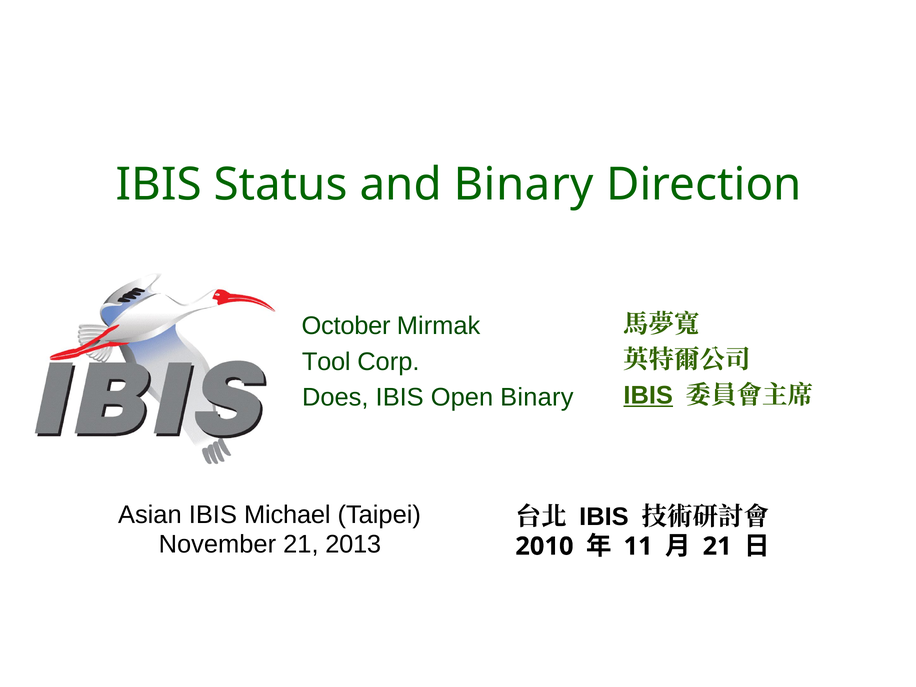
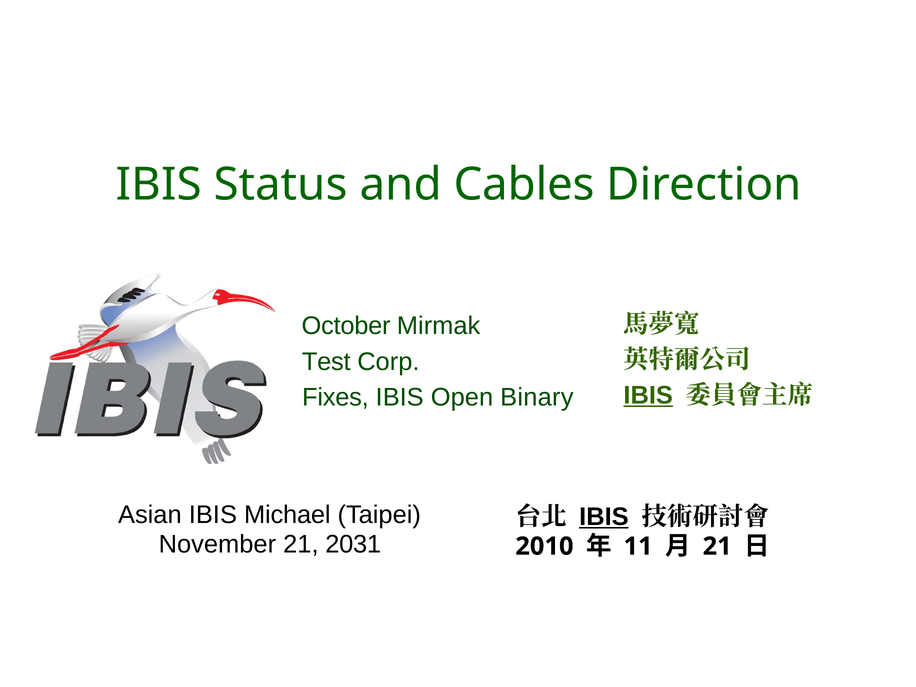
and Binary: Binary -> Cables (524, 185)
Tool: Tool -> Test (326, 362)
Does: Does -> Fixes (335, 397)
IBIS underline: none -> present (604, 517)
2013: 2013 -> 2031 (353, 545)
